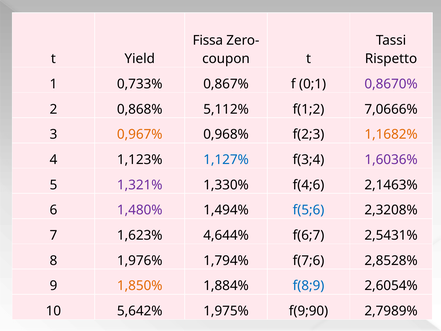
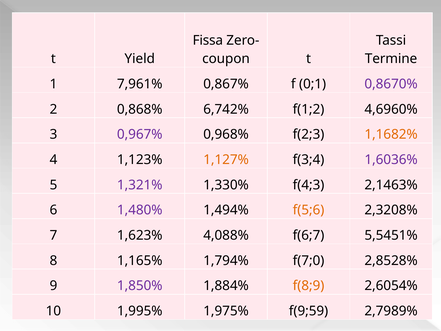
Rispetto: Rispetto -> Termine (391, 59)
0,733%: 0,733% -> 7,961% (140, 84)
5,112%: 5,112% -> 6,742% (226, 109)
7,0666%: 7,0666% -> 4,6960% (391, 109)
0,967% colour: orange -> purple (140, 134)
1,127% colour: blue -> orange (226, 160)
f(4;6: f(4;6 -> f(4;3 (309, 185)
f(5;6 colour: blue -> orange (309, 210)
4,644%: 4,644% -> 4,088% (226, 235)
2,5431%: 2,5431% -> 5,5451% (391, 235)
1,976%: 1,976% -> 1,165% (140, 260)
f(7;6: f(7;6 -> f(7;0 (309, 260)
1,850% colour: orange -> purple (140, 286)
f(8;9 colour: blue -> orange (309, 286)
5,642%: 5,642% -> 1,995% (140, 311)
f(9;90: f(9;90 -> f(9;59 (309, 311)
